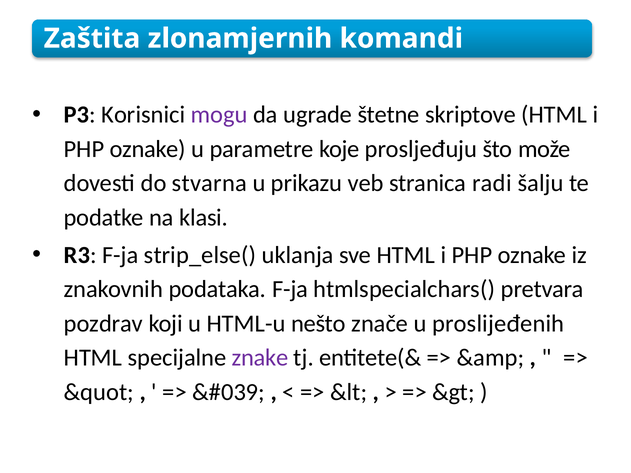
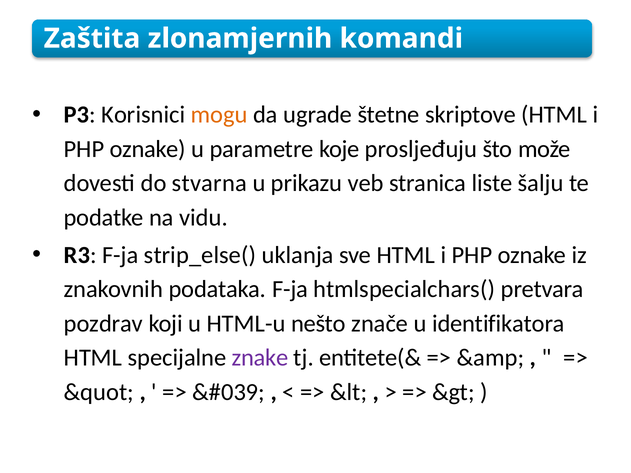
mogu colour: purple -> orange (219, 115)
radi: radi -> liste (492, 183)
klasi: klasi -> vidu (204, 218)
proslijeđenih: proslijeđenih -> identifikatora (498, 324)
